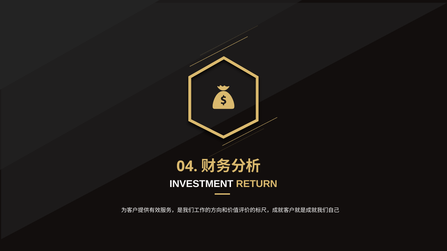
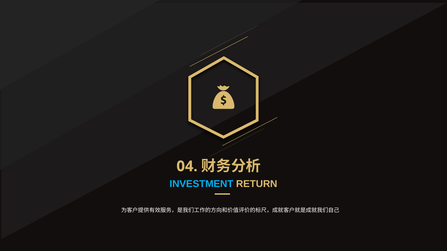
INVESTMENT colour: white -> light blue (201, 184)
